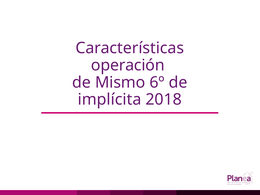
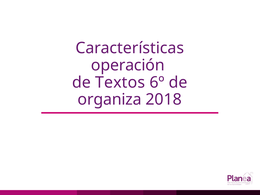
Mismo: Mismo -> Textos (120, 82)
implícita: implícita -> organiza (110, 100)
